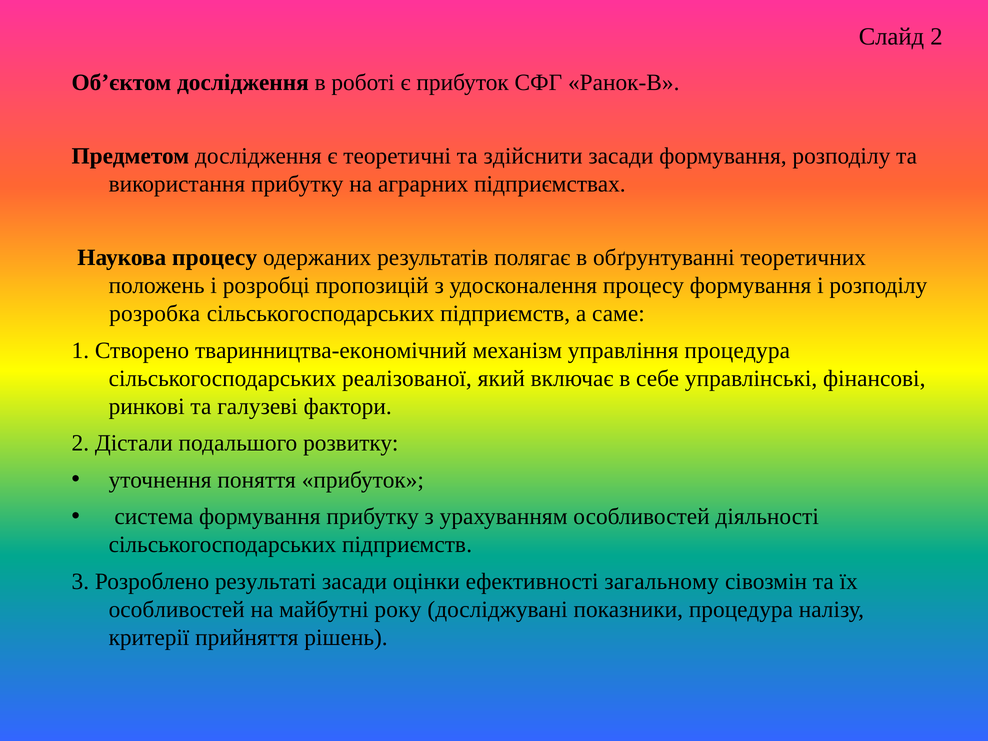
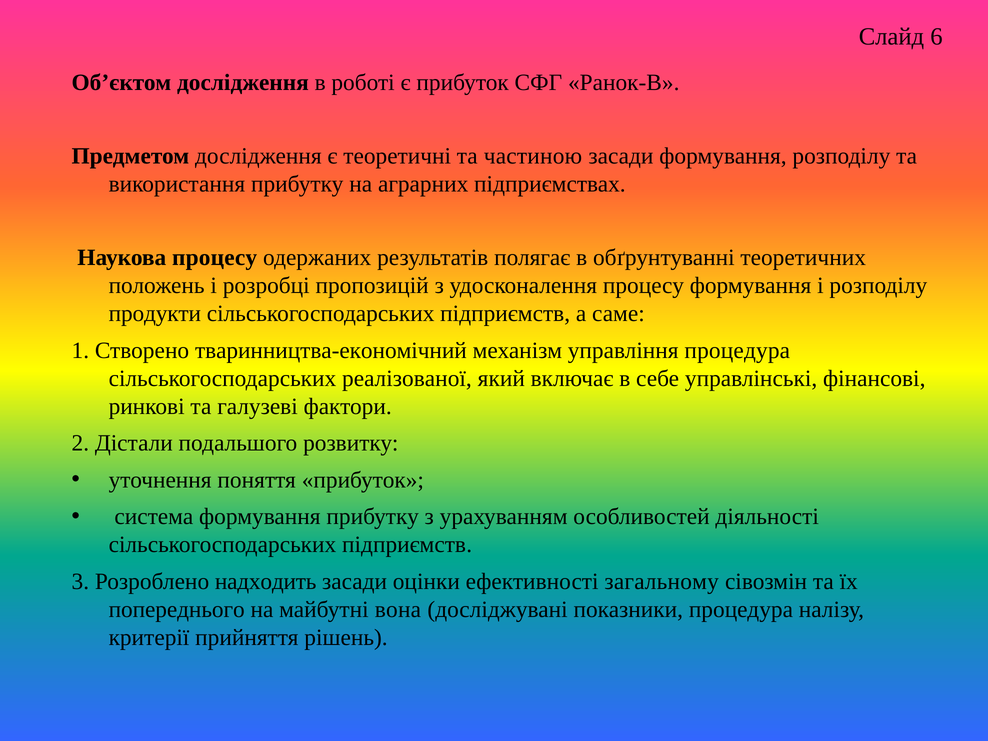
Слайд 2: 2 -> 6 (937, 37)
здійснити: здійснити -> частиною (533, 156)
розробка: розробка -> продукти (155, 314)
результаті: результаті -> надходить (266, 582)
особливостей: особливостей -> попереднього (177, 610)
року: року -> вона (398, 610)
